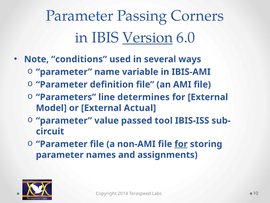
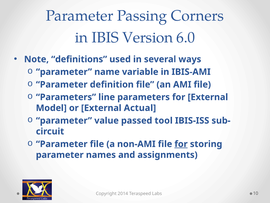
Version underline: present -> none (148, 37)
conditions: conditions -> definitions (79, 59)
line determines: determines -> parameters (144, 97)
